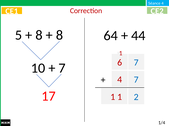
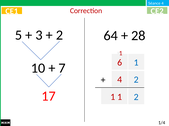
8: 8 -> 3 (39, 35)
8: 8 -> 2 (59, 35)
44: 44 -> 28 (138, 36)
6 7: 7 -> 1 (136, 63)
4 7: 7 -> 2 (136, 80)
